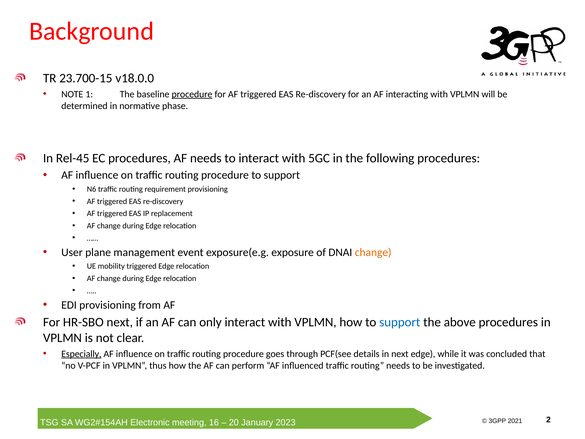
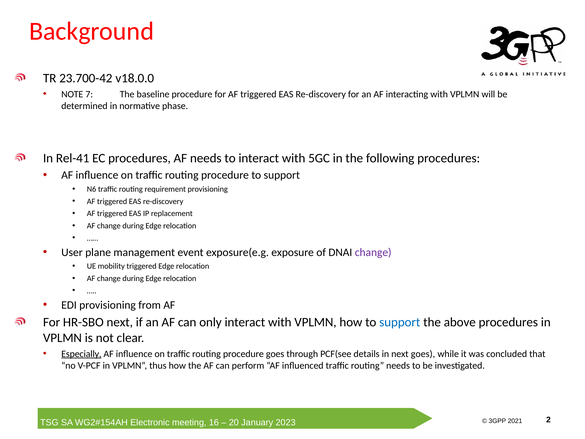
23.700-15: 23.700-15 -> 23.700-42 (86, 78)
1: 1 -> 7 (89, 94)
procedure underline: present -> none (192, 94)
Rel-45: Rel-45 -> Rel-41 (73, 158)
change colour: orange -> purple (373, 252)
next edge: edge -> goes (423, 354)
